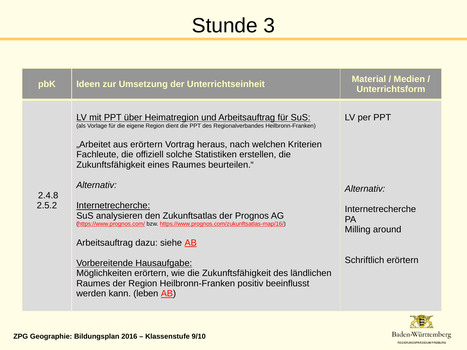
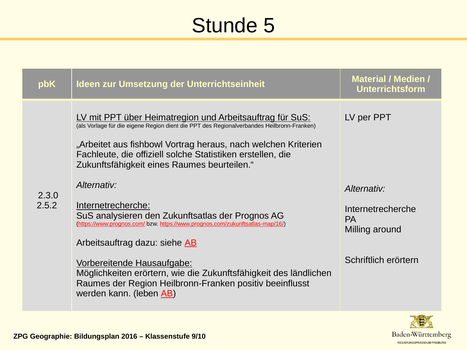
3: 3 -> 5 (269, 26)
aus erörtern: erörtern -> fishbowl (146, 144)
2.4.8: 2.4.8 -> 2.3.0 (48, 195)
